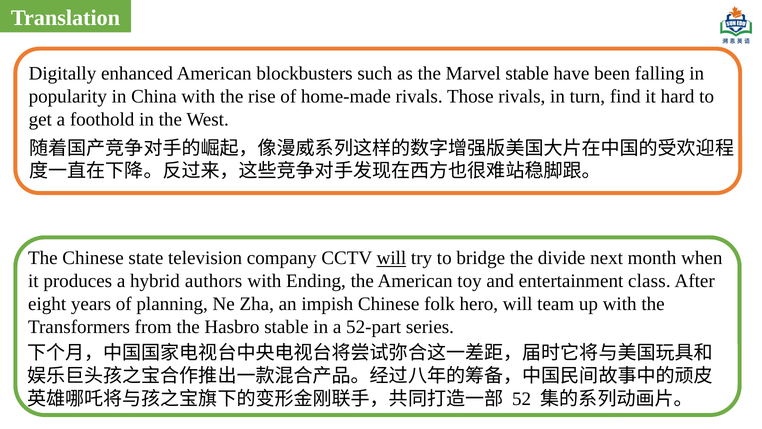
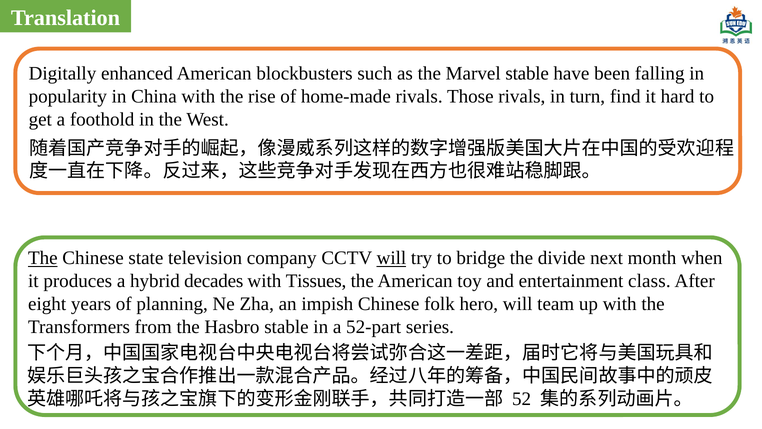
The underline: none -> present (43, 258)
authors: authors -> decades (214, 281)
Ending: Ending -> Tissues (316, 281)
